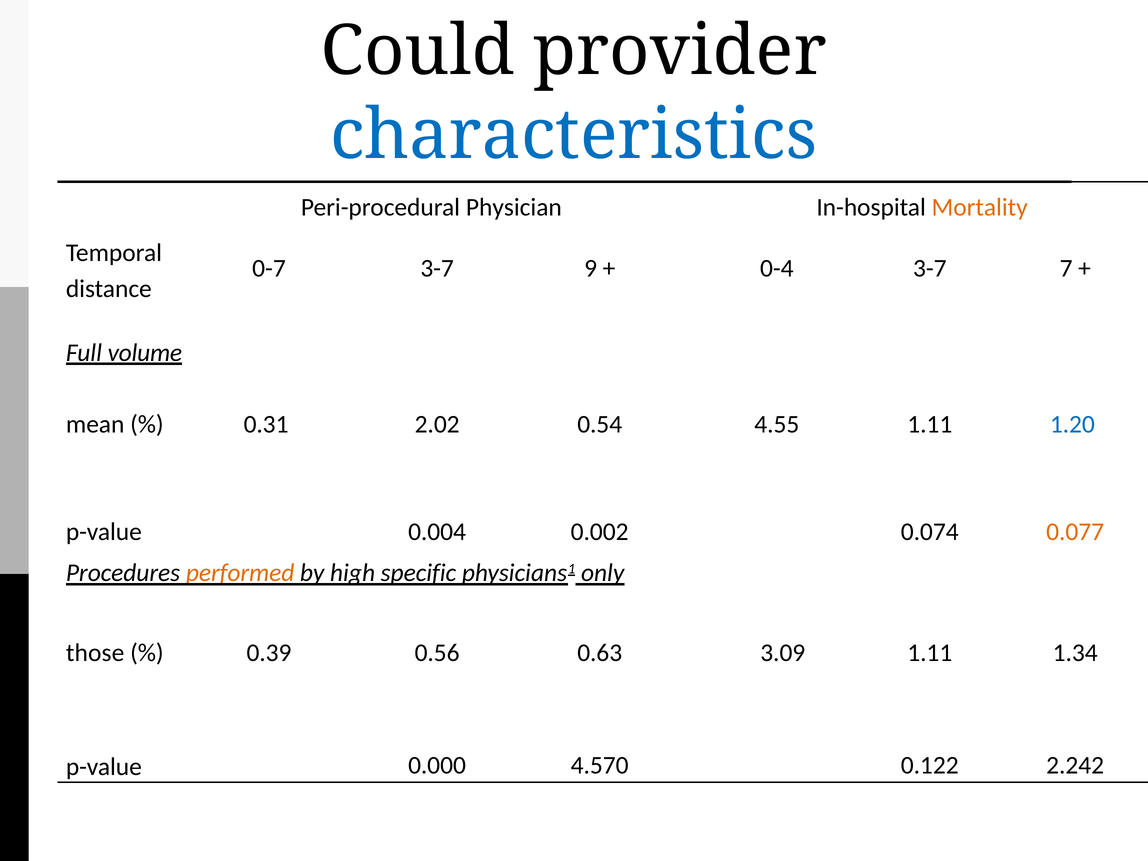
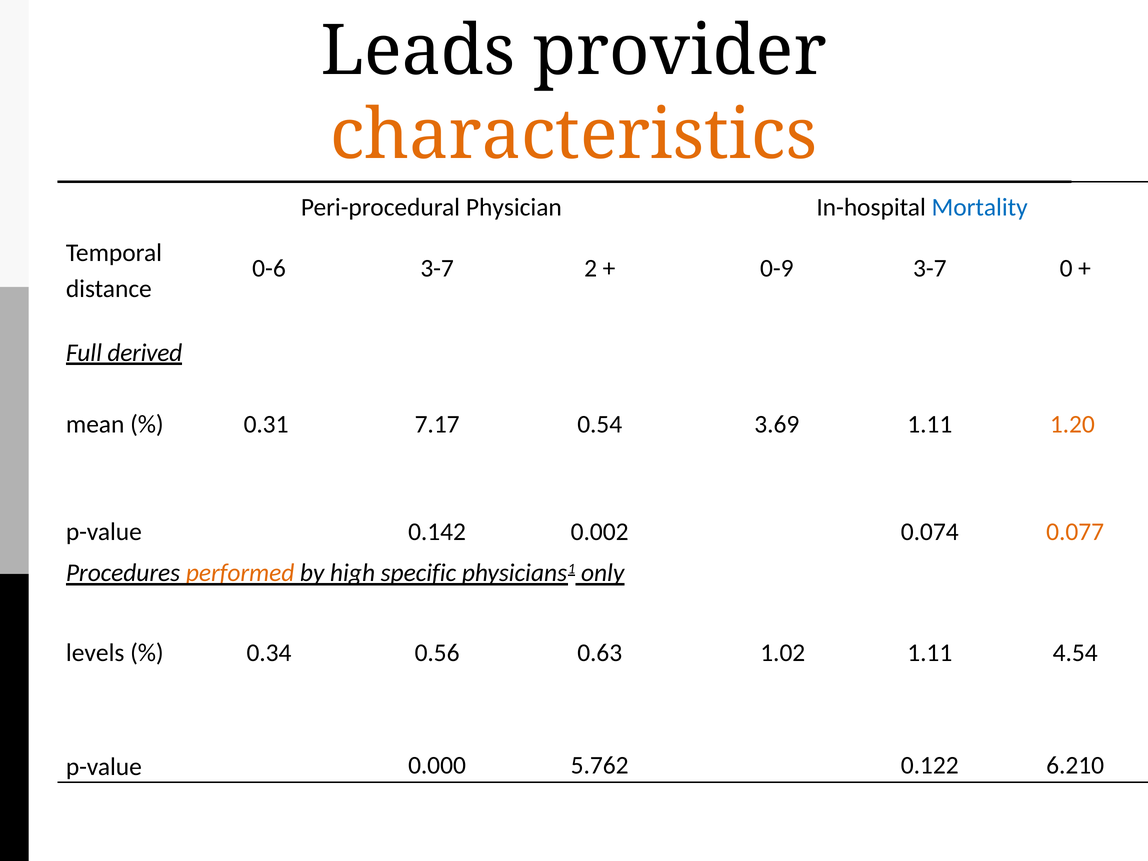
Could: Could -> Leads (418, 51)
characteristics colour: blue -> orange (574, 135)
Mortality colour: orange -> blue (980, 207)
0-7: 0-7 -> 0-6 (269, 269)
9: 9 -> 2 (591, 269)
0-4: 0-4 -> 0-9 (777, 269)
7: 7 -> 0 (1066, 269)
volume: volume -> derived (145, 353)
2.02: 2.02 -> 7.17 (437, 424)
4.55: 4.55 -> 3.69 (777, 424)
1.20 colour: blue -> orange (1072, 424)
0.004: 0.004 -> 0.142 (437, 532)
those: those -> levels (95, 653)
0.39: 0.39 -> 0.34 (269, 653)
3.09: 3.09 -> 1.02 (783, 653)
1.34: 1.34 -> 4.54 (1075, 653)
4.570: 4.570 -> 5.762 (600, 765)
2.242: 2.242 -> 6.210 (1075, 765)
